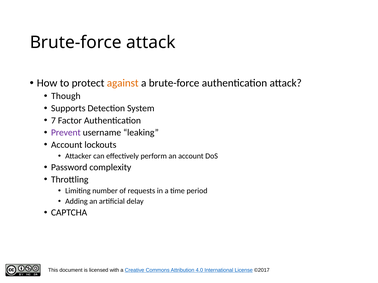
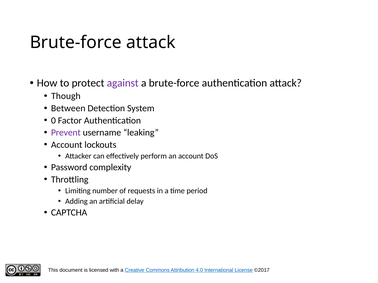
against colour: orange -> purple (123, 83)
Supports: Supports -> Between (68, 108)
7: 7 -> 0 (53, 121)
